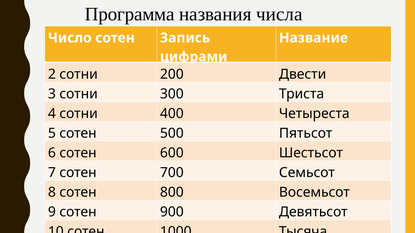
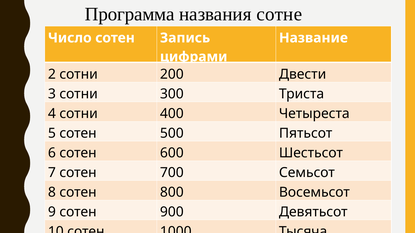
числа: числа -> сотне (279, 14)
